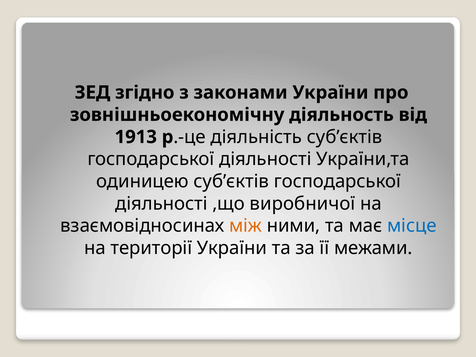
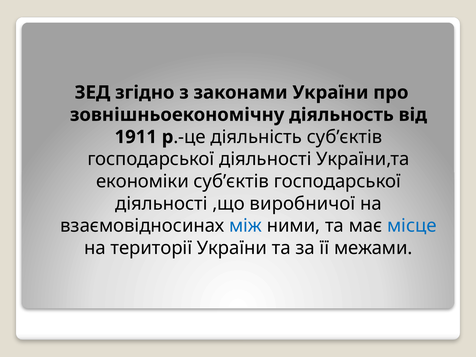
1913: 1913 -> 1911 (136, 137)
одиницею: одиницею -> економіки (142, 181)
між colour: orange -> blue (246, 226)
